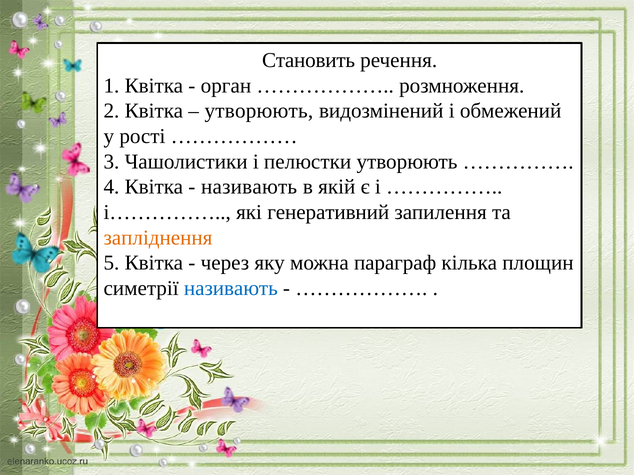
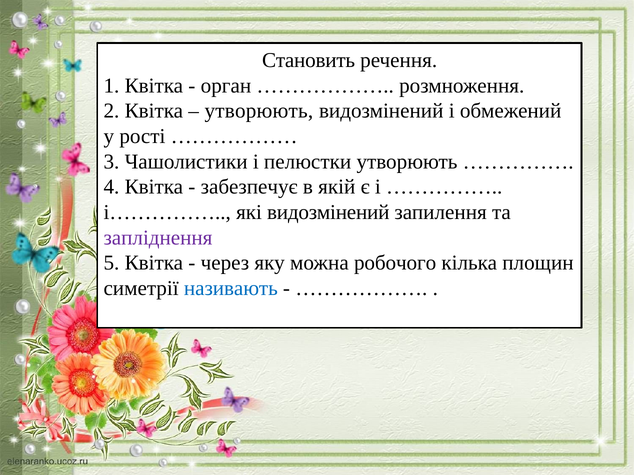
називають: називають -> забезпечує (249, 187)
які генеративний: генеративний -> видозмінений (328, 212)
запліднення colour: orange -> purple (158, 238)
параграф: параграф -> робочого (395, 263)
